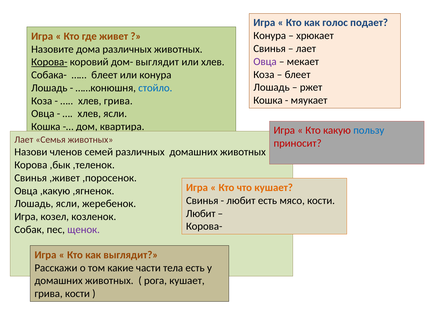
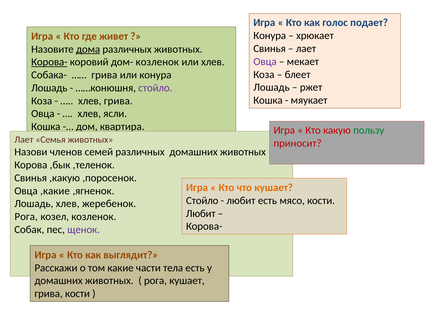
дома underline: none -> present (88, 49)
дом- выглядит: выглядит -> козленок (157, 62)
блеет: блеет -> грива (104, 75)
стойло colour: blue -> purple (155, 88)
пользу colour: blue -> green (369, 131)
,живет: ,живет -> ,какую (65, 178)
,какую: ,какую -> ,какие (55, 191)
Свинья: Свинья -> Стойло (202, 201)
Лошадь ясли: ясли -> хлев (68, 204)
Игра: Игра -> Рога (26, 217)
